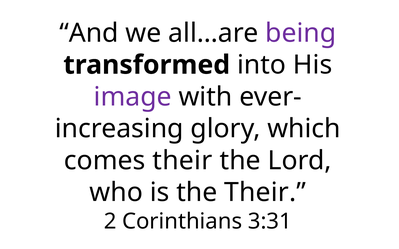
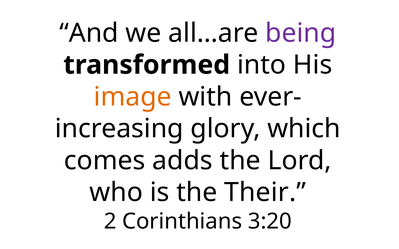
image colour: purple -> orange (133, 97)
comes their: their -> adds (182, 161)
3:31: 3:31 -> 3:20 (270, 222)
